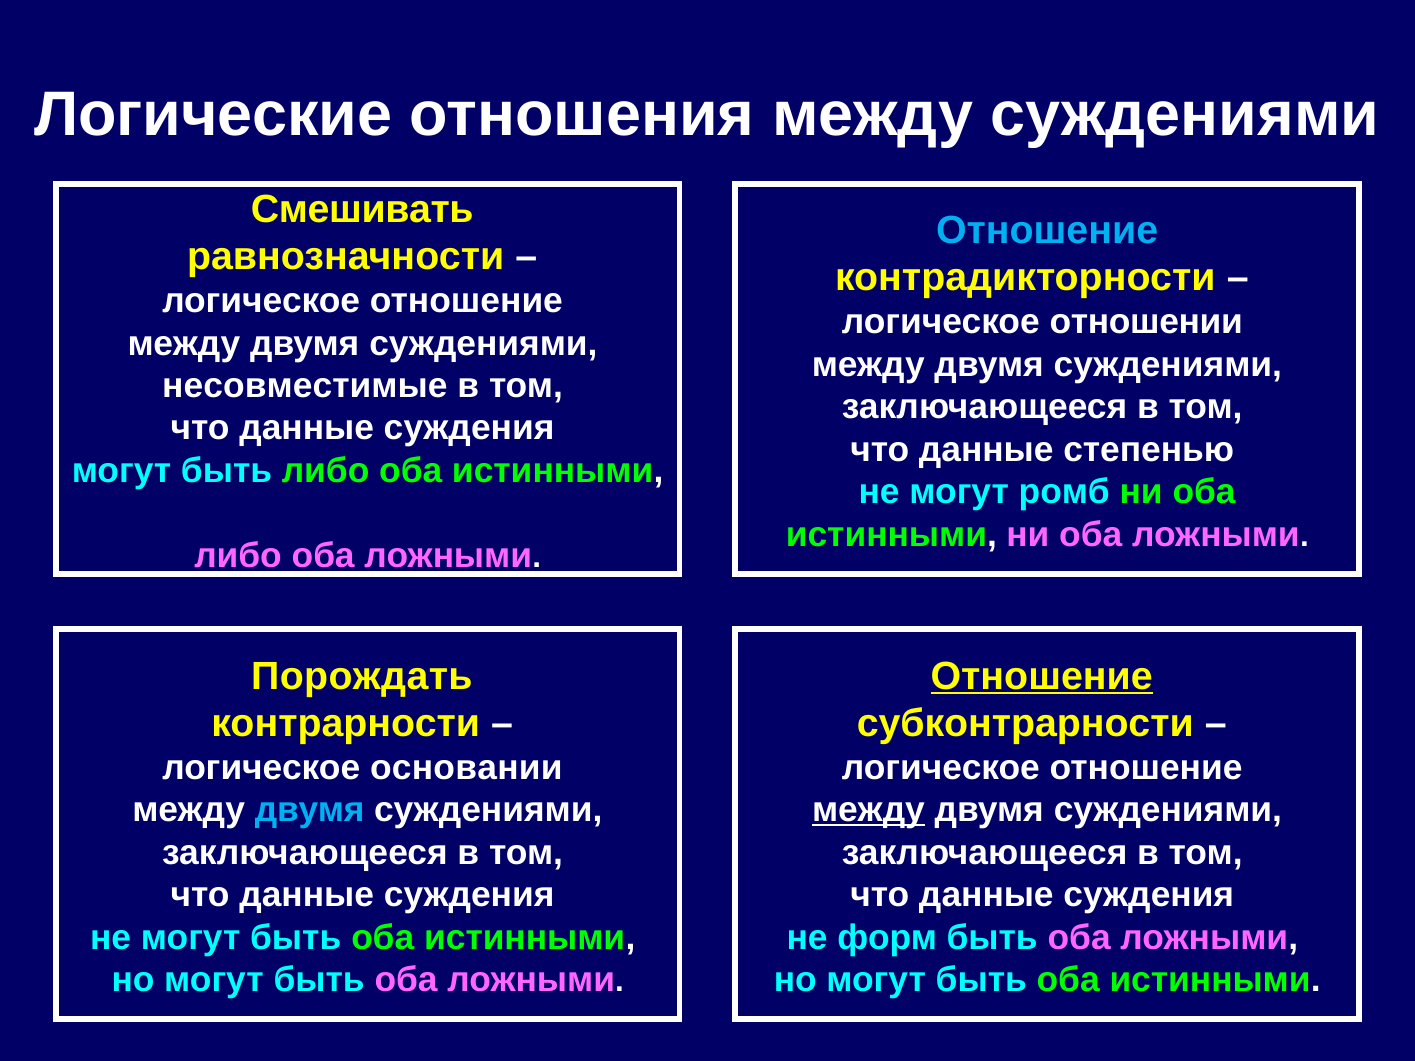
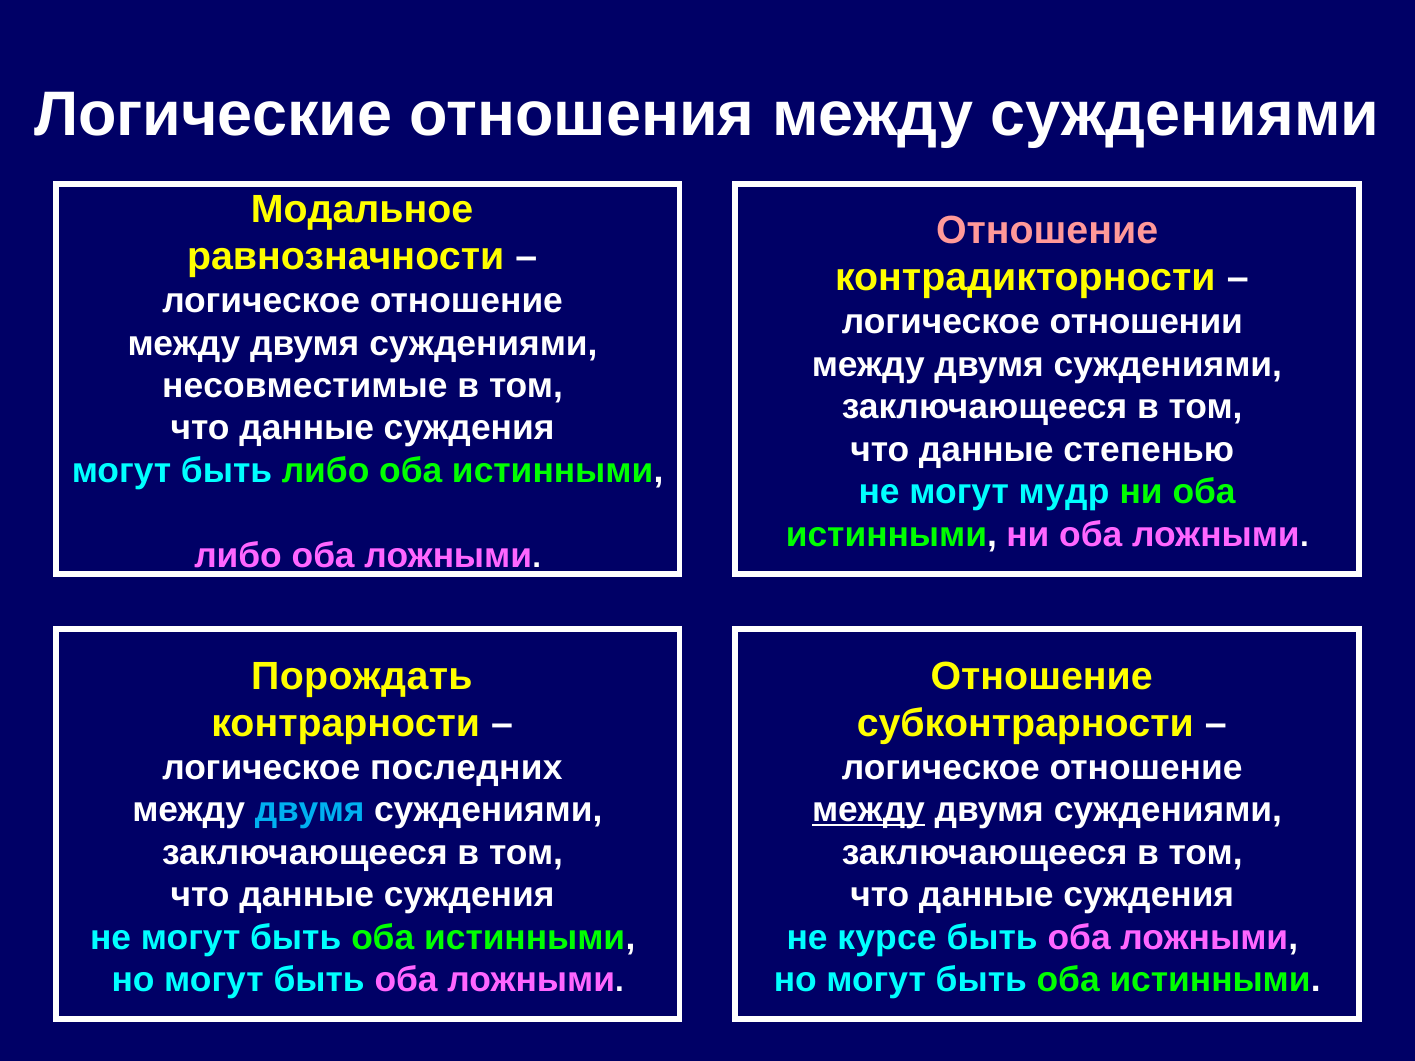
Смешивать: Смешивать -> Модальное (362, 209)
Отношение colour: light blue -> pink (1047, 231)
ромб: ромб -> мудр (1064, 492)
Отношение underline: present -> none (1042, 676)
основании: основании -> последних (466, 768)
форм: форм -> курсе (887, 938)
